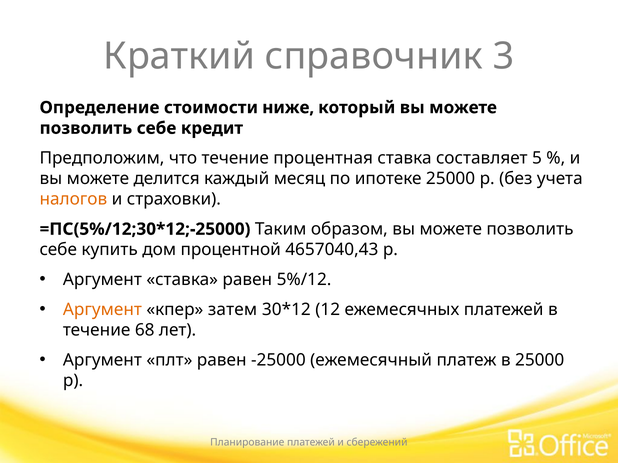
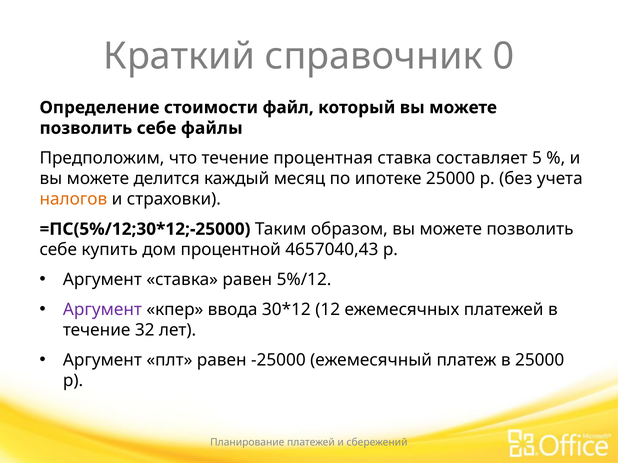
3: 3 -> 0 (503, 57)
ниже: ниже -> файл (288, 108)
кредит: кредит -> файлы (212, 128)
Аргумент colour: orange -> purple (102, 310)
затем: затем -> ввода (233, 310)
68: 68 -> 32 (145, 330)
